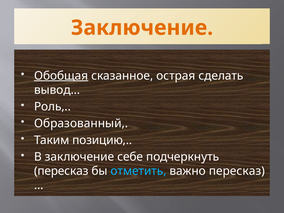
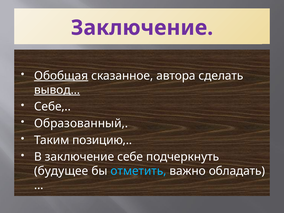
Заключение colour: orange -> purple (142, 28)
острая: острая -> автора (176, 76)
вывод… underline: none -> present (57, 90)
Роль: Роль -> Себе (52, 107)
пересказ: пересказ -> будущее (61, 171)
важно пересказ: пересказ -> обладать (237, 171)
